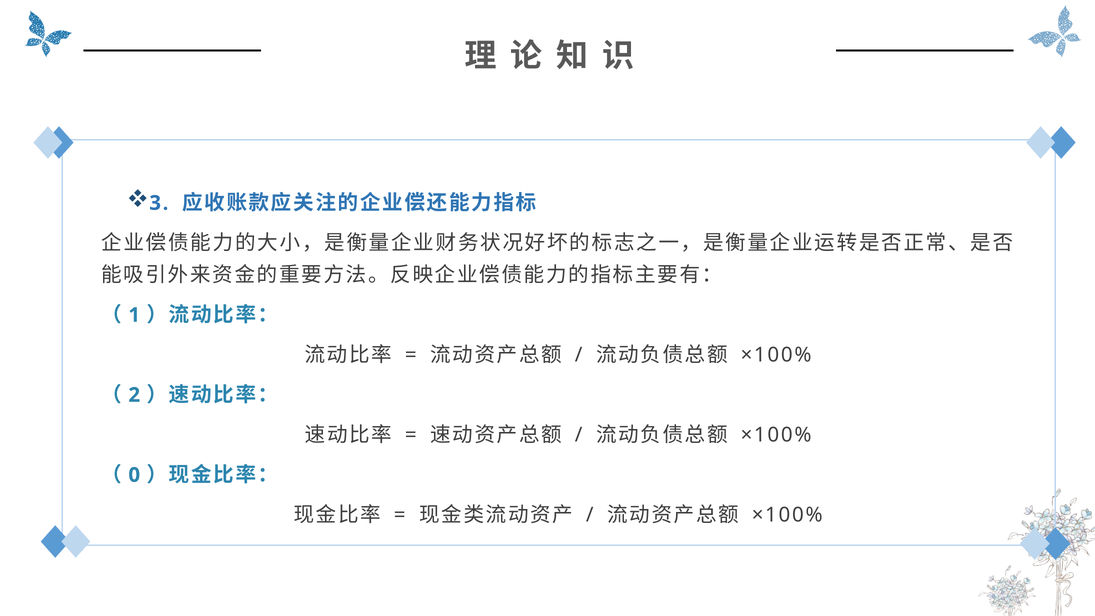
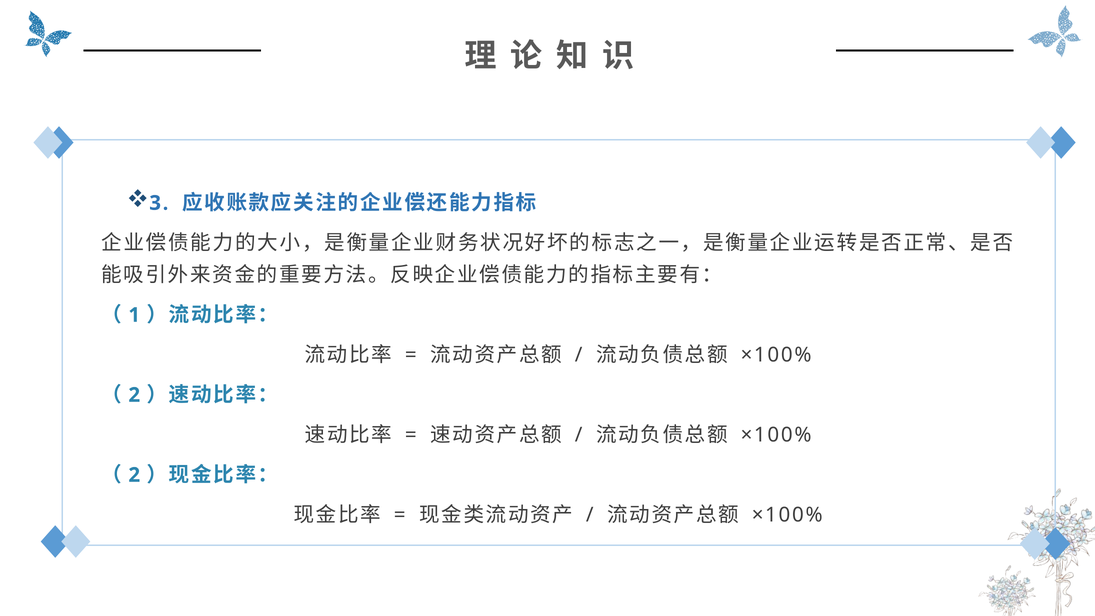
0: 0 -> 2 (134, 475)
